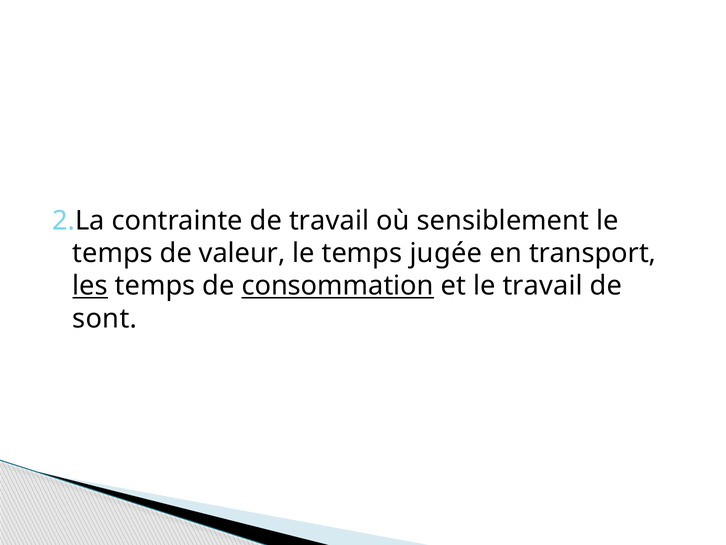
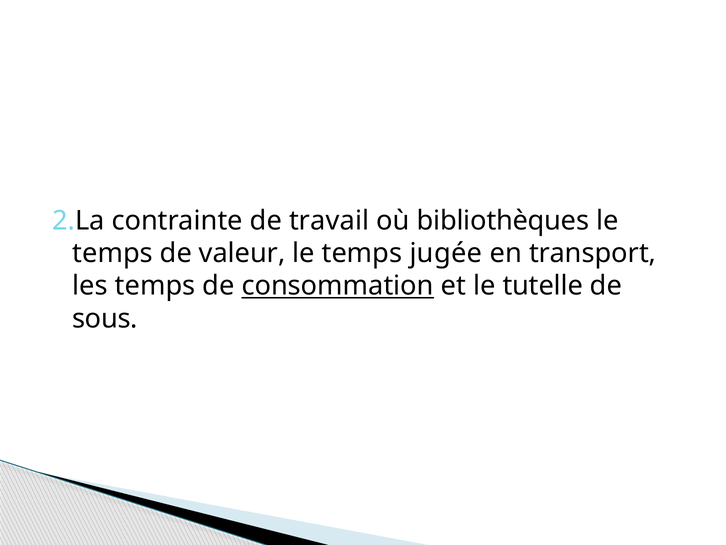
sensiblement: sensiblement -> bibliothèques (503, 220)
les underline: present -> none (90, 286)
le travail: travail -> tutelle (543, 286)
sont: sont -> sous (105, 318)
